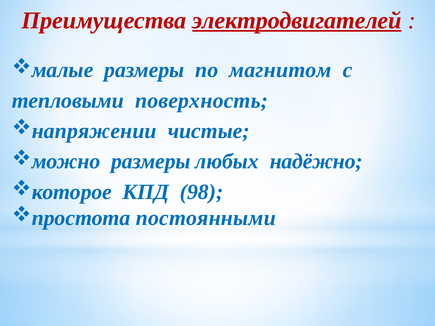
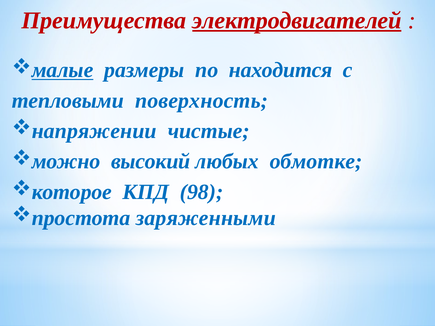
малые underline: none -> present (63, 70)
магнитом: магнитом -> находится (281, 70)
можно размеры: размеры -> высокий (151, 162)
надёжно: надёжно -> обмотке (316, 162)
постоянными: постоянными -> заряженными (206, 218)
